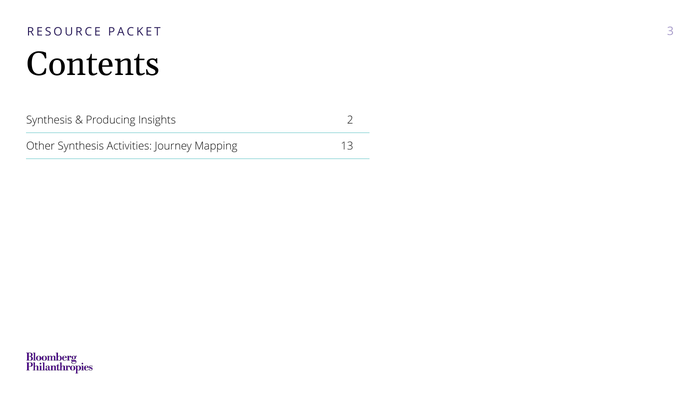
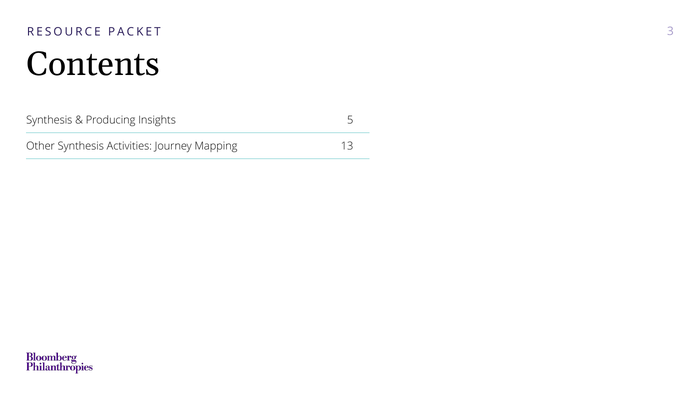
2: 2 -> 5 (350, 120)
